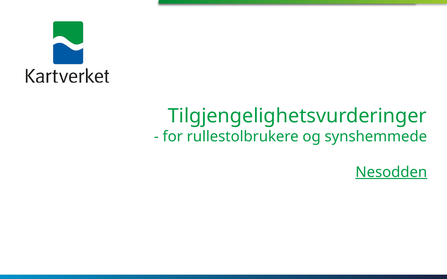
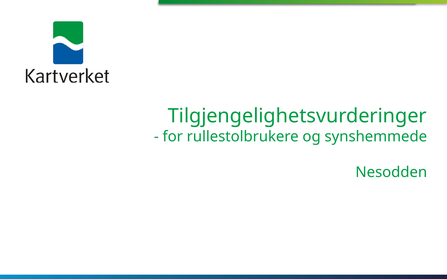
Nesodden underline: present -> none (391, 172)
